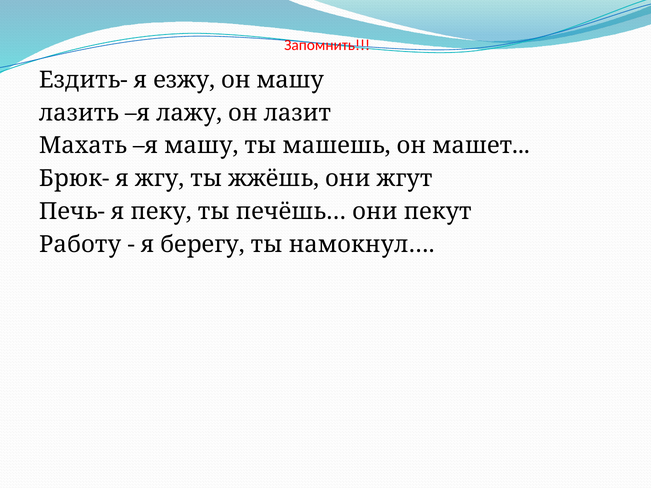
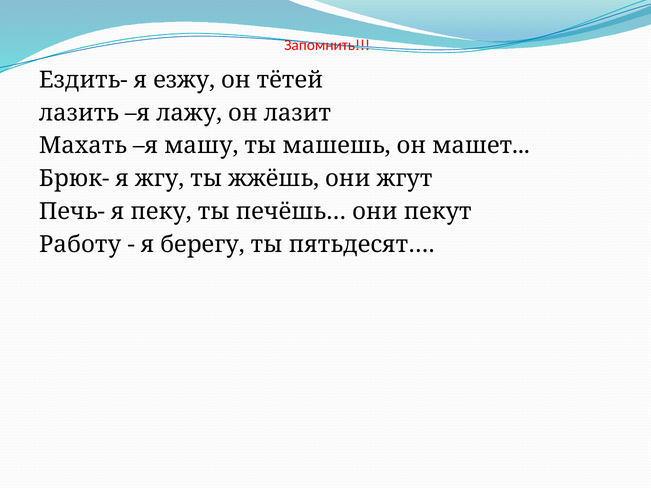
он машу: машу -> тётей (290, 80)
намокнул…: намокнул… -> пятьдесят… (362, 244)
